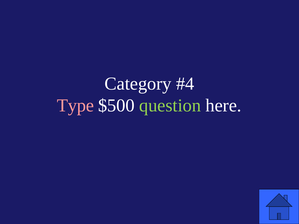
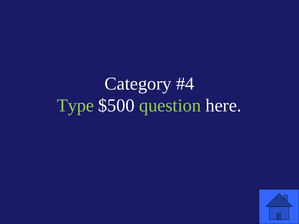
Type colour: pink -> light green (75, 106)
